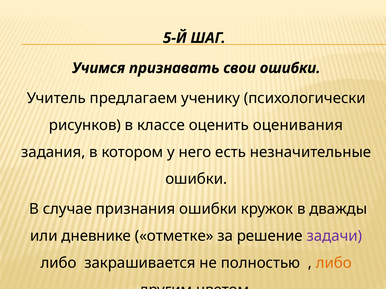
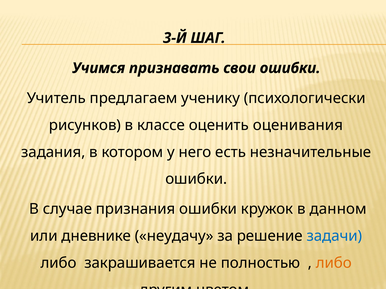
5-Й: 5-Й -> 3-Й (175, 38)
дважды: дважды -> данном (338, 209)
отметке: отметке -> неудачу (174, 236)
задачи colour: purple -> blue (334, 236)
